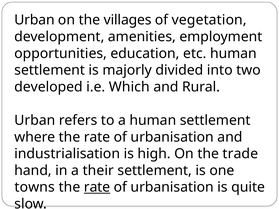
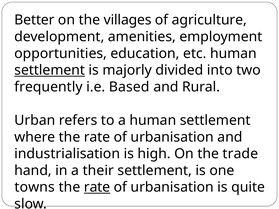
Urban: Urban -> Better (34, 20)
vegetation: vegetation -> agriculture (209, 20)
settlement underline: none -> present (50, 70)
developed: developed -> frequently (48, 87)
Which: Which -> Based (129, 87)
